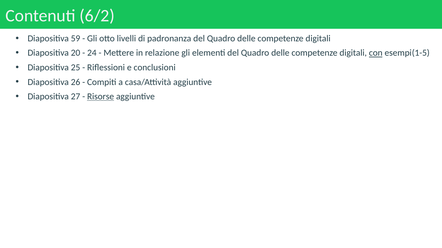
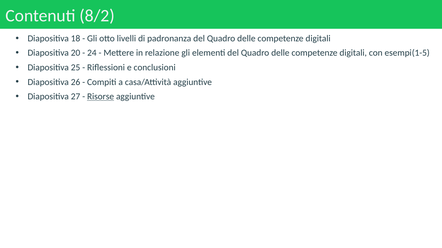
6/2: 6/2 -> 8/2 (97, 16)
59: 59 -> 18 (76, 39)
con underline: present -> none (376, 53)
